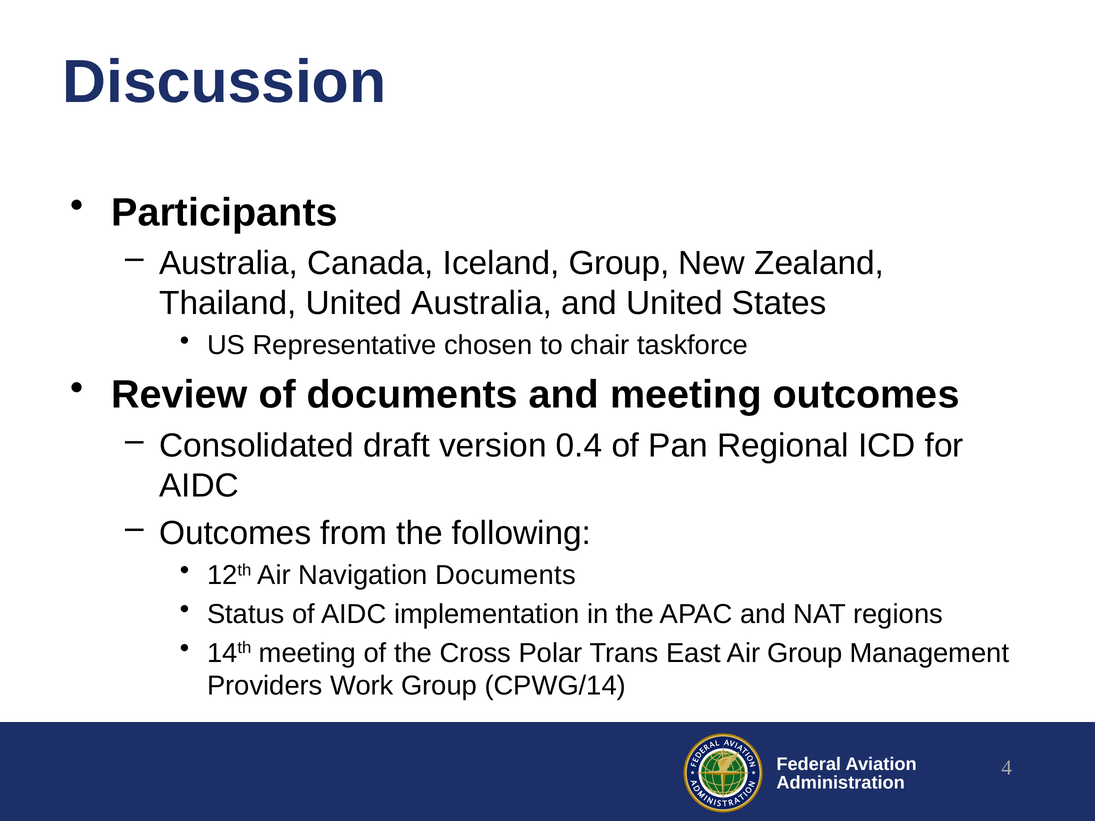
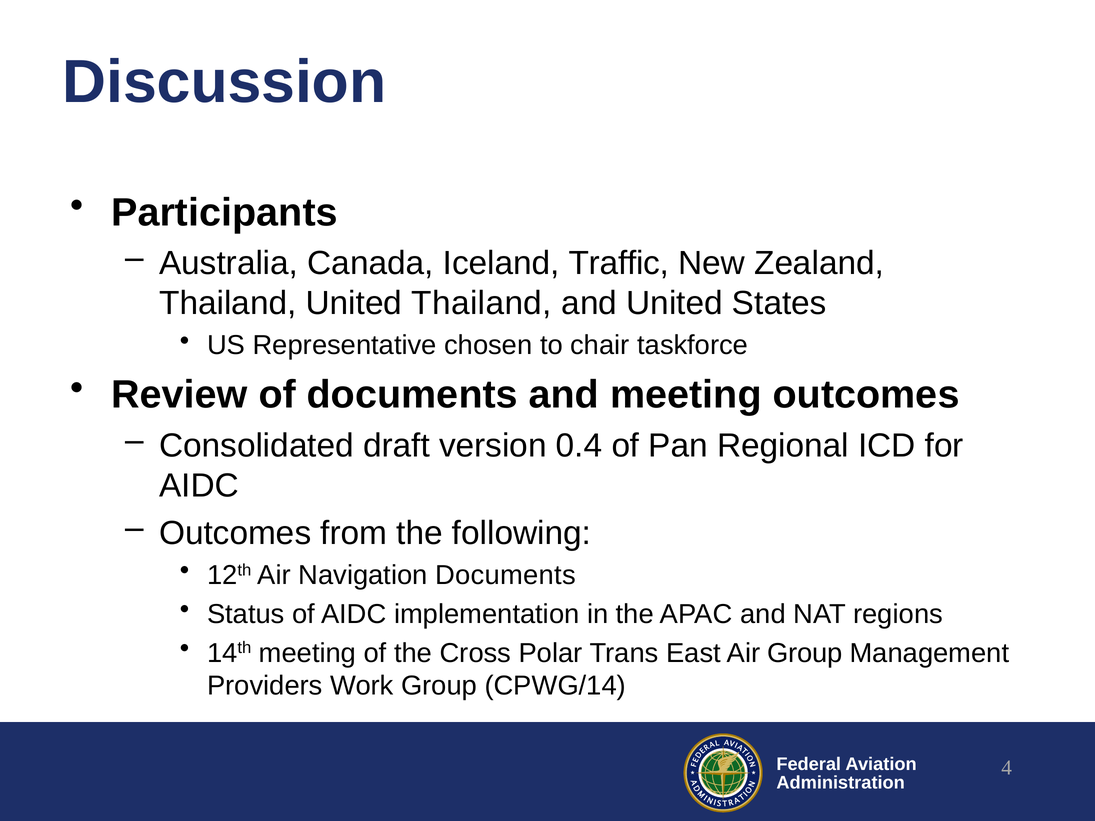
Iceland Group: Group -> Traffic (619, 263)
United Australia: Australia -> Thailand (482, 303)
